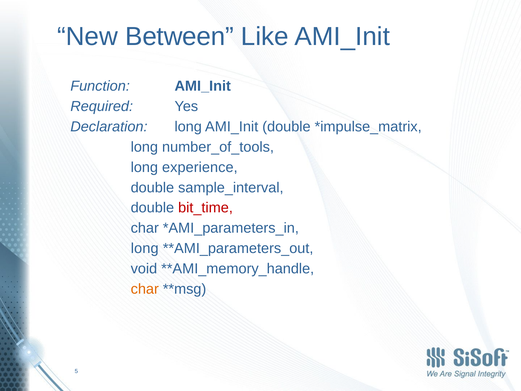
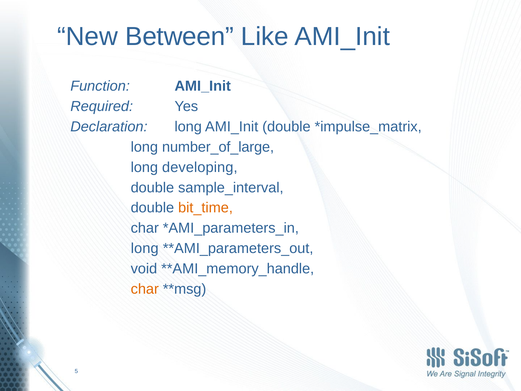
number_of_tools: number_of_tools -> number_of_large (218, 147)
experience: experience -> developing (200, 167)
bit_time colour: red -> orange (205, 208)
